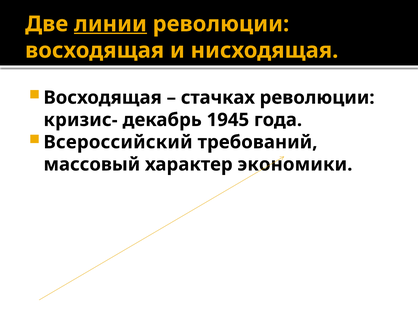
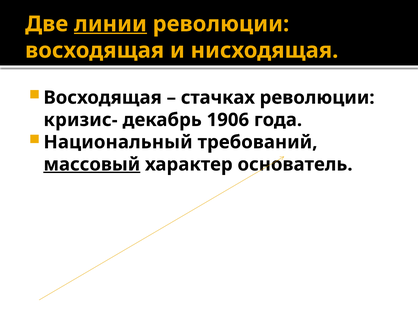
1945: 1945 -> 1906 (228, 120)
Всероссийский: Всероссийский -> Национальный (118, 142)
массовый underline: none -> present (92, 165)
экономики: экономики -> основатель (295, 165)
